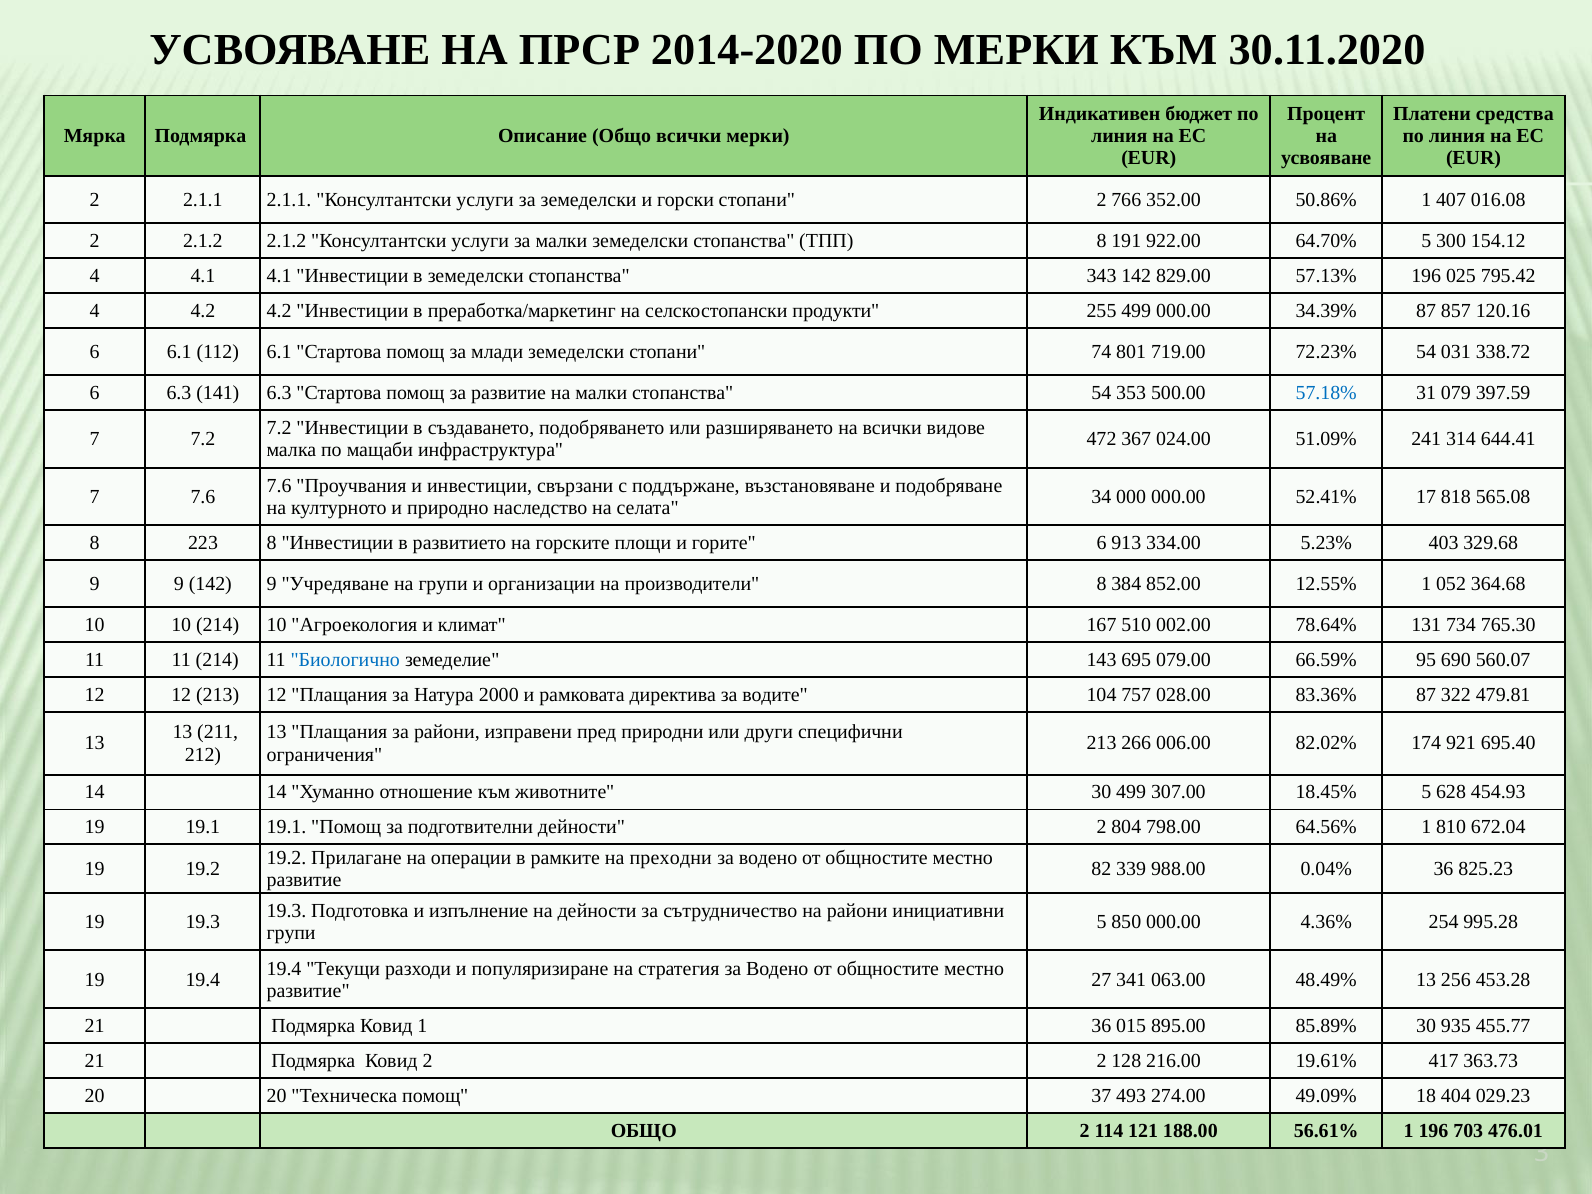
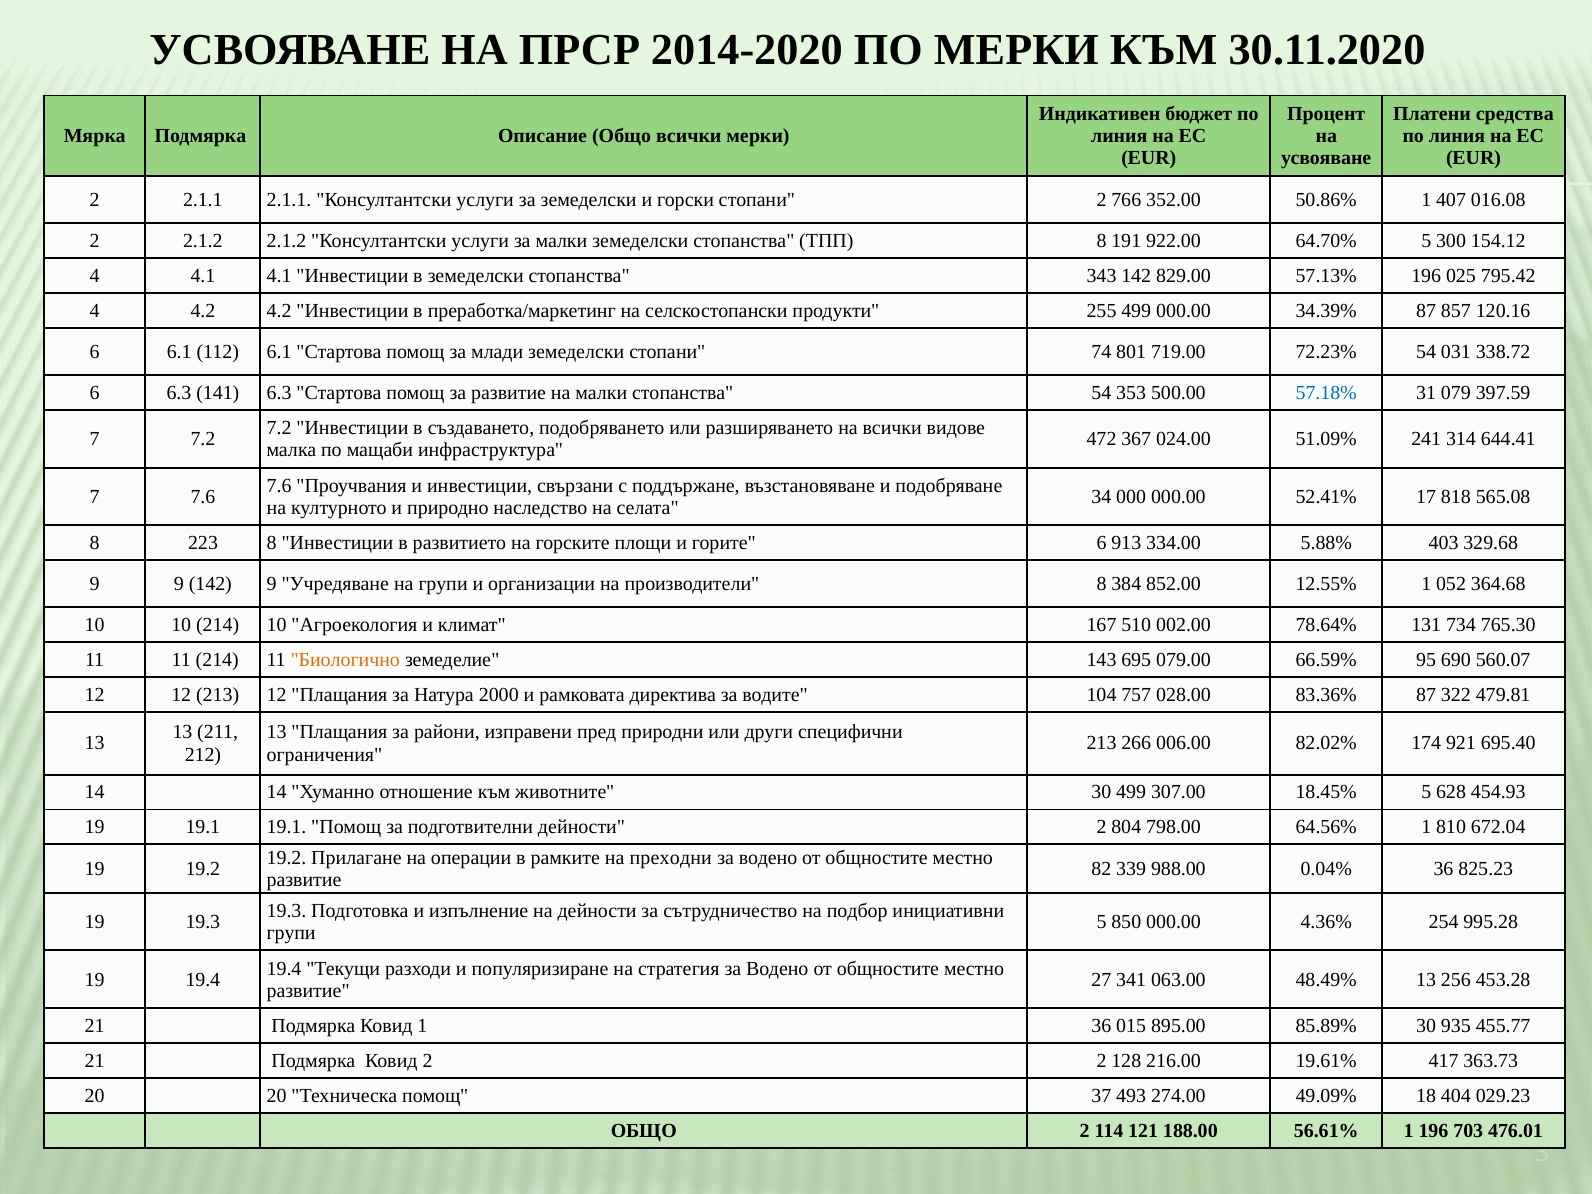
5.23%: 5.23% -> 5.88% (1326, 543)
Биологично colour: blue -> orange (345, 660)
на райони: райони -> подбор (857, 911)
